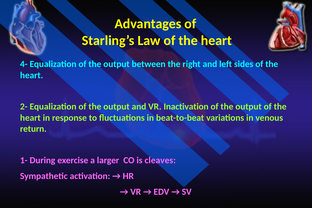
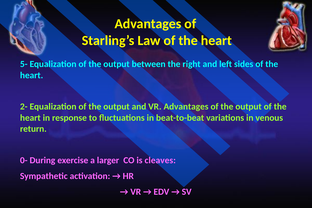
4-: 4- -> 5- (24, 64)
VR Inactivation: Inactivation -> Advantages (186, 107)
1-: 1- -> 0- (24, 160)
